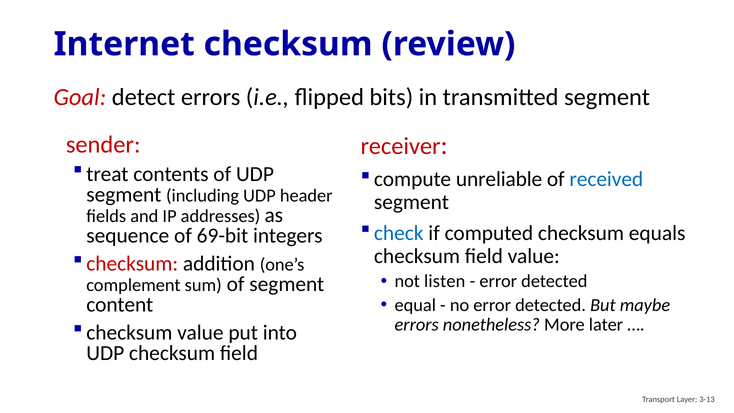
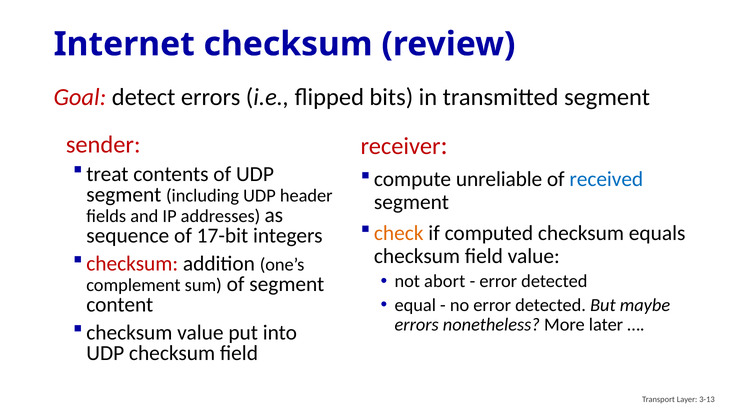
check colour: blue -> orange (399, 233)
69-bit: 69-bit -> 17-bit (222, 235)
listen: listen -> abort (445, 281)
